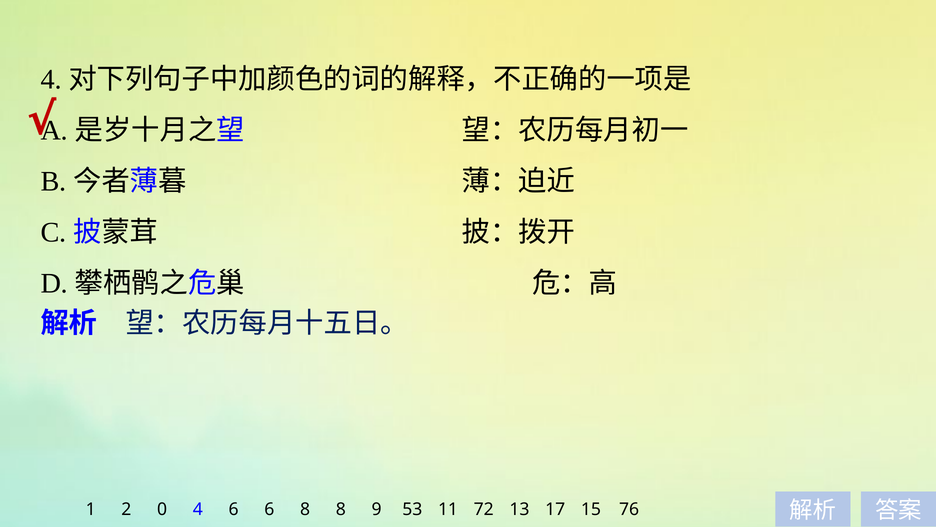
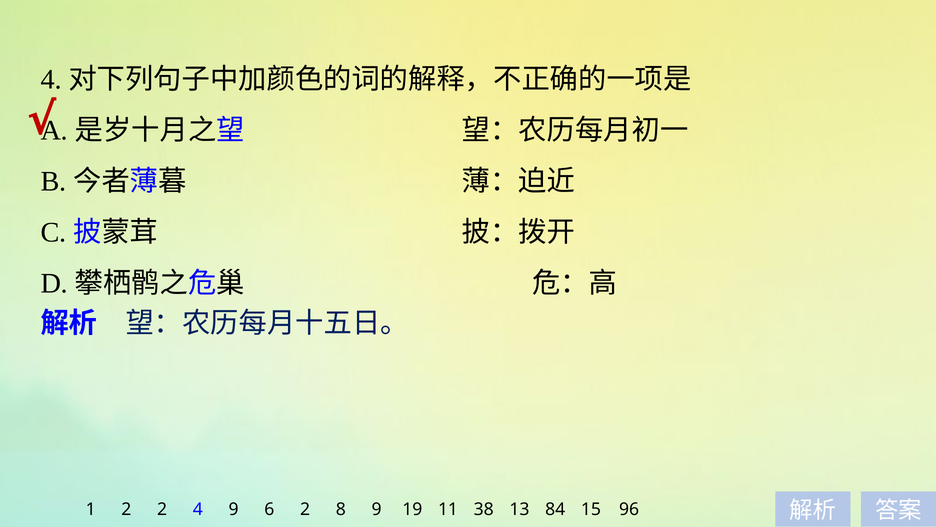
2 0: 0 -> 2 (162, 509)
4 6: 6 -> 9 (234, 509)
6 8: 8 -> 2 (305, 509)
53: 53 -> 19 (412, 509)
72: 72 -> 38 (484, 509)
17: 17 -> 84 (555, 509)
76: 76 -> 96 (629, 509)
